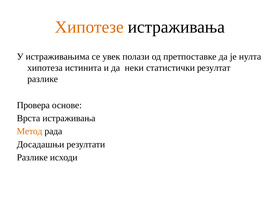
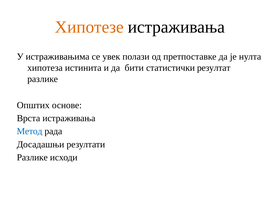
неки: неки -> бити (134, 68)
Провера: Провера -> Општих (33, 105)
Метод colour: orange -> blue (30, 131)
